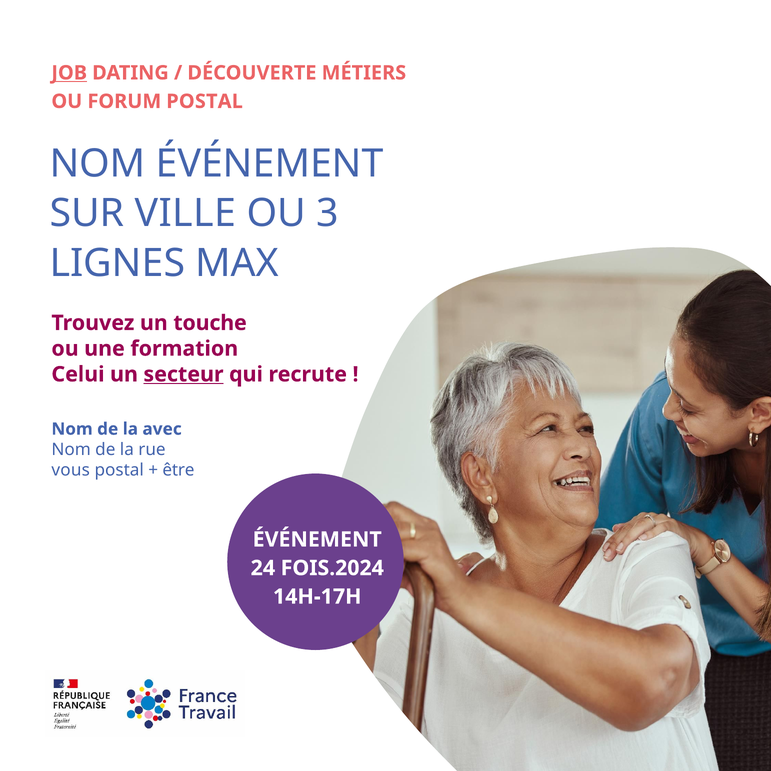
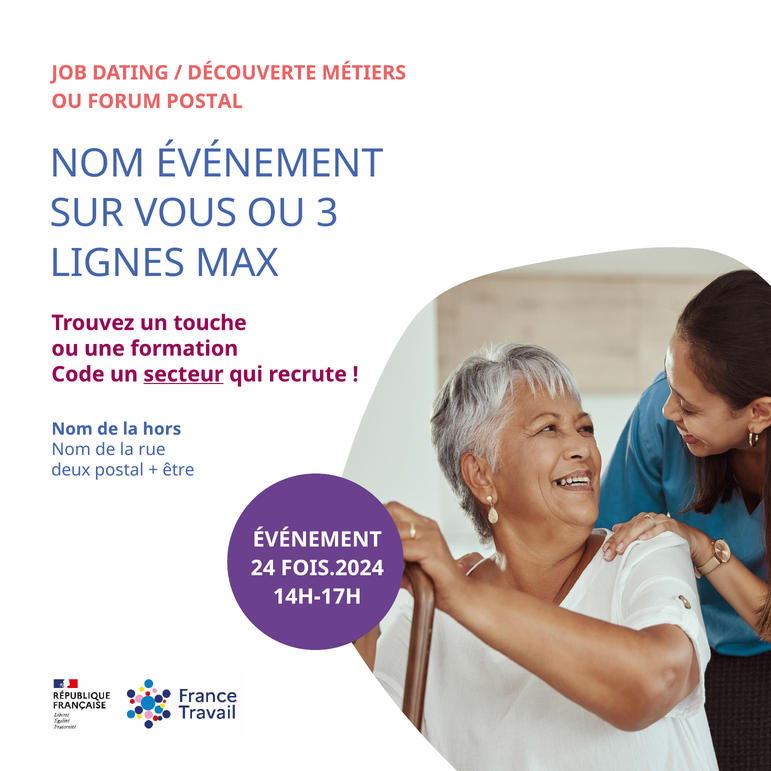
JOB underline: present -> none (69, 73)
VILLE: VILLE -> VOUS (186, 214)
Celui: Celui -> Code (78, 374)
avec: avec -> hors (162, 429)
vous: vous -> deux (71, 470)
